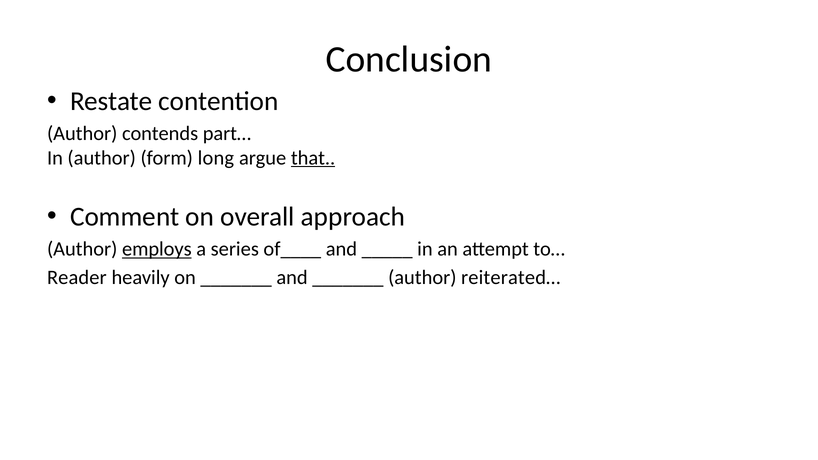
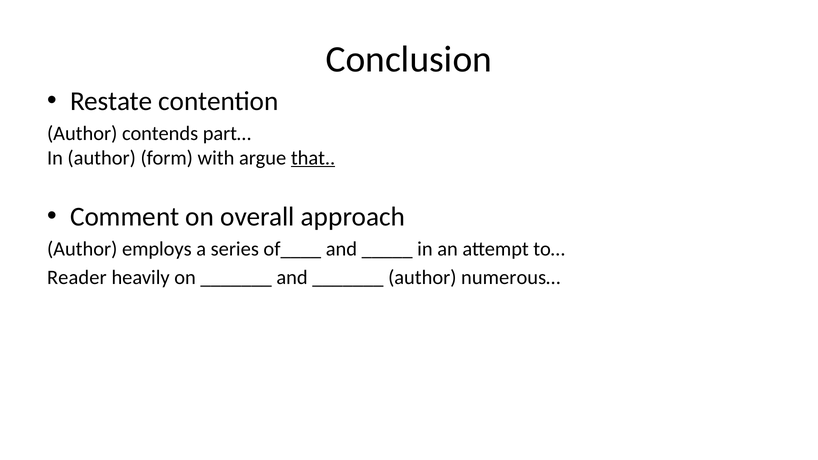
long: long -> with (216, 158)
employs underline: present -> none (157, 249)
reiterated…: reiterated… -> numerous… (511, 278)
